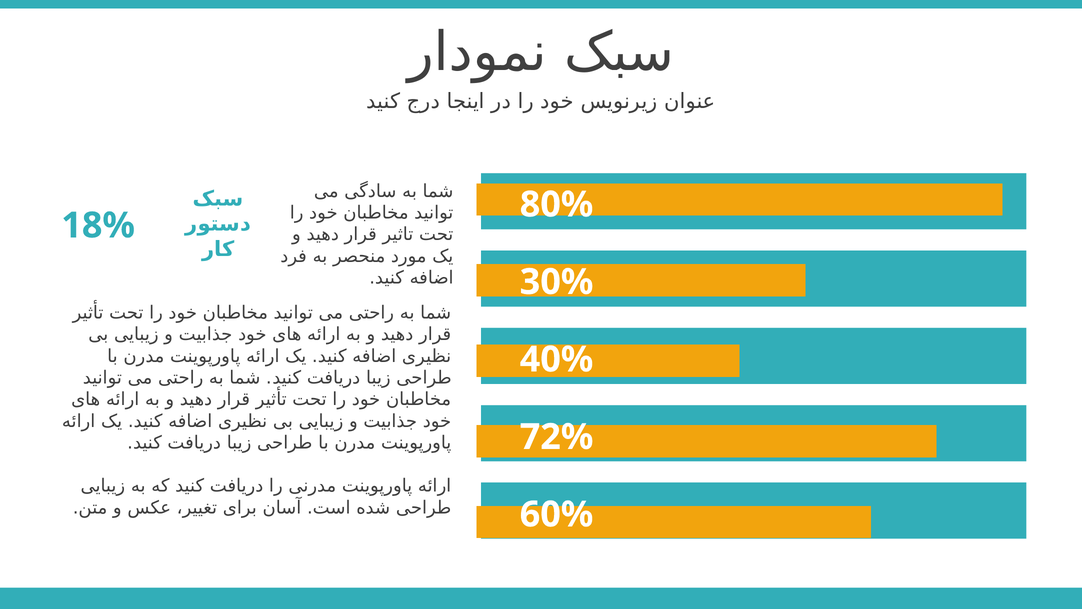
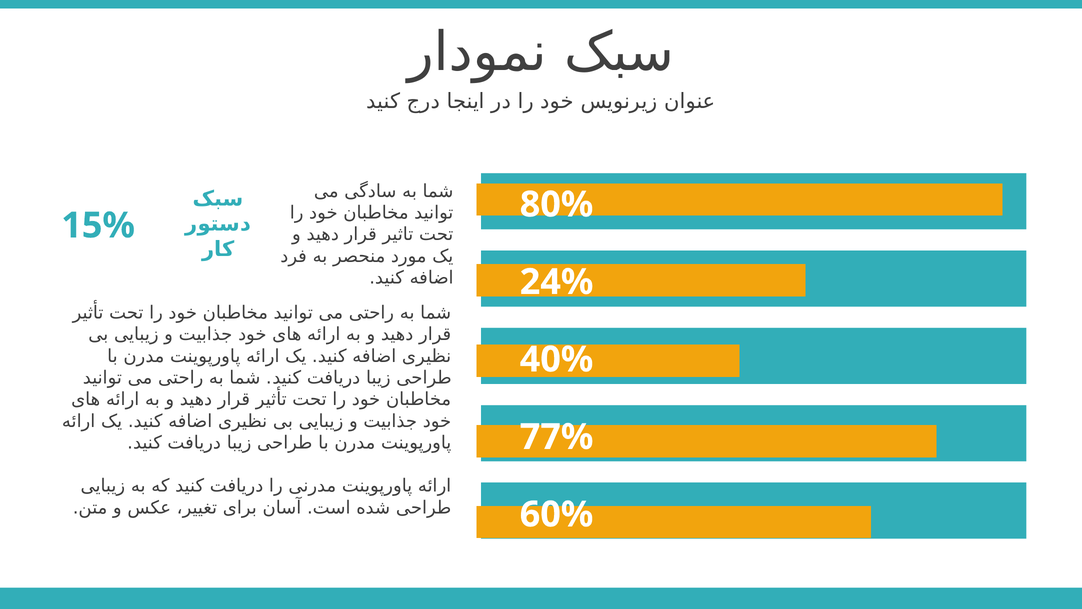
18%: 18% -> 15% (98, 225)
30%: 30% -> 24% (557, 282)
72%: 72% -> 77% (557, 437)
